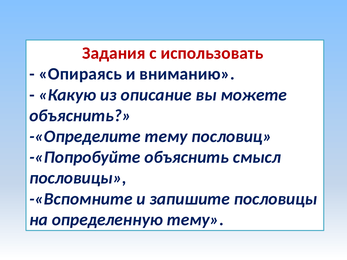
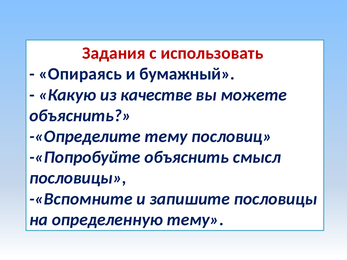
вниманию: вниманию -> бумажный (187, 74)
описание: описание -> качестве (156, 95)
